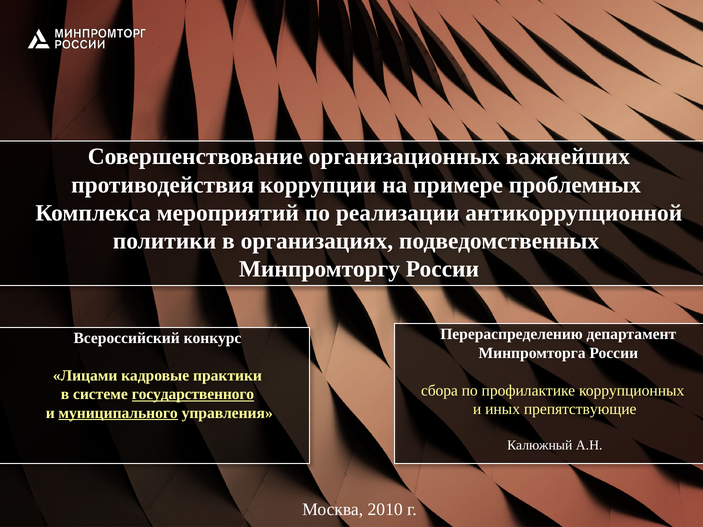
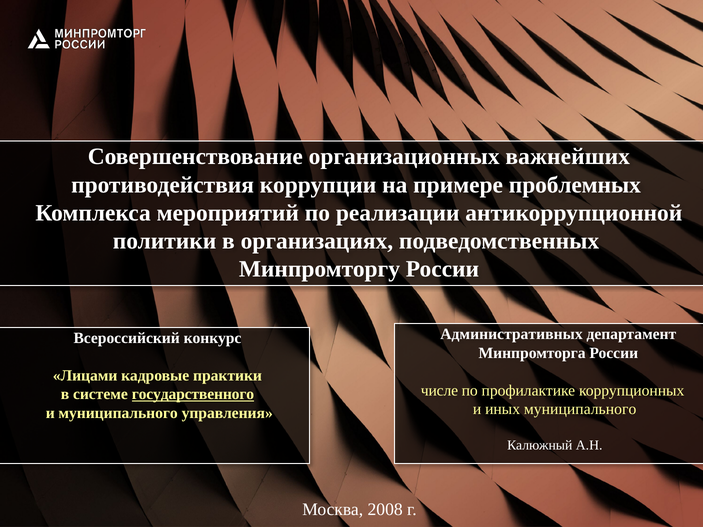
Перераспределению: Перераспределению -> Административных (511, 334)
сбора: сбора -> числе (439, 391)
иных препятствующие: препятствующие -> муниципального (580, 409)
муниципального underline: present -> none (118, 413)
2010: 2010 -> 2008 (385, 510)
